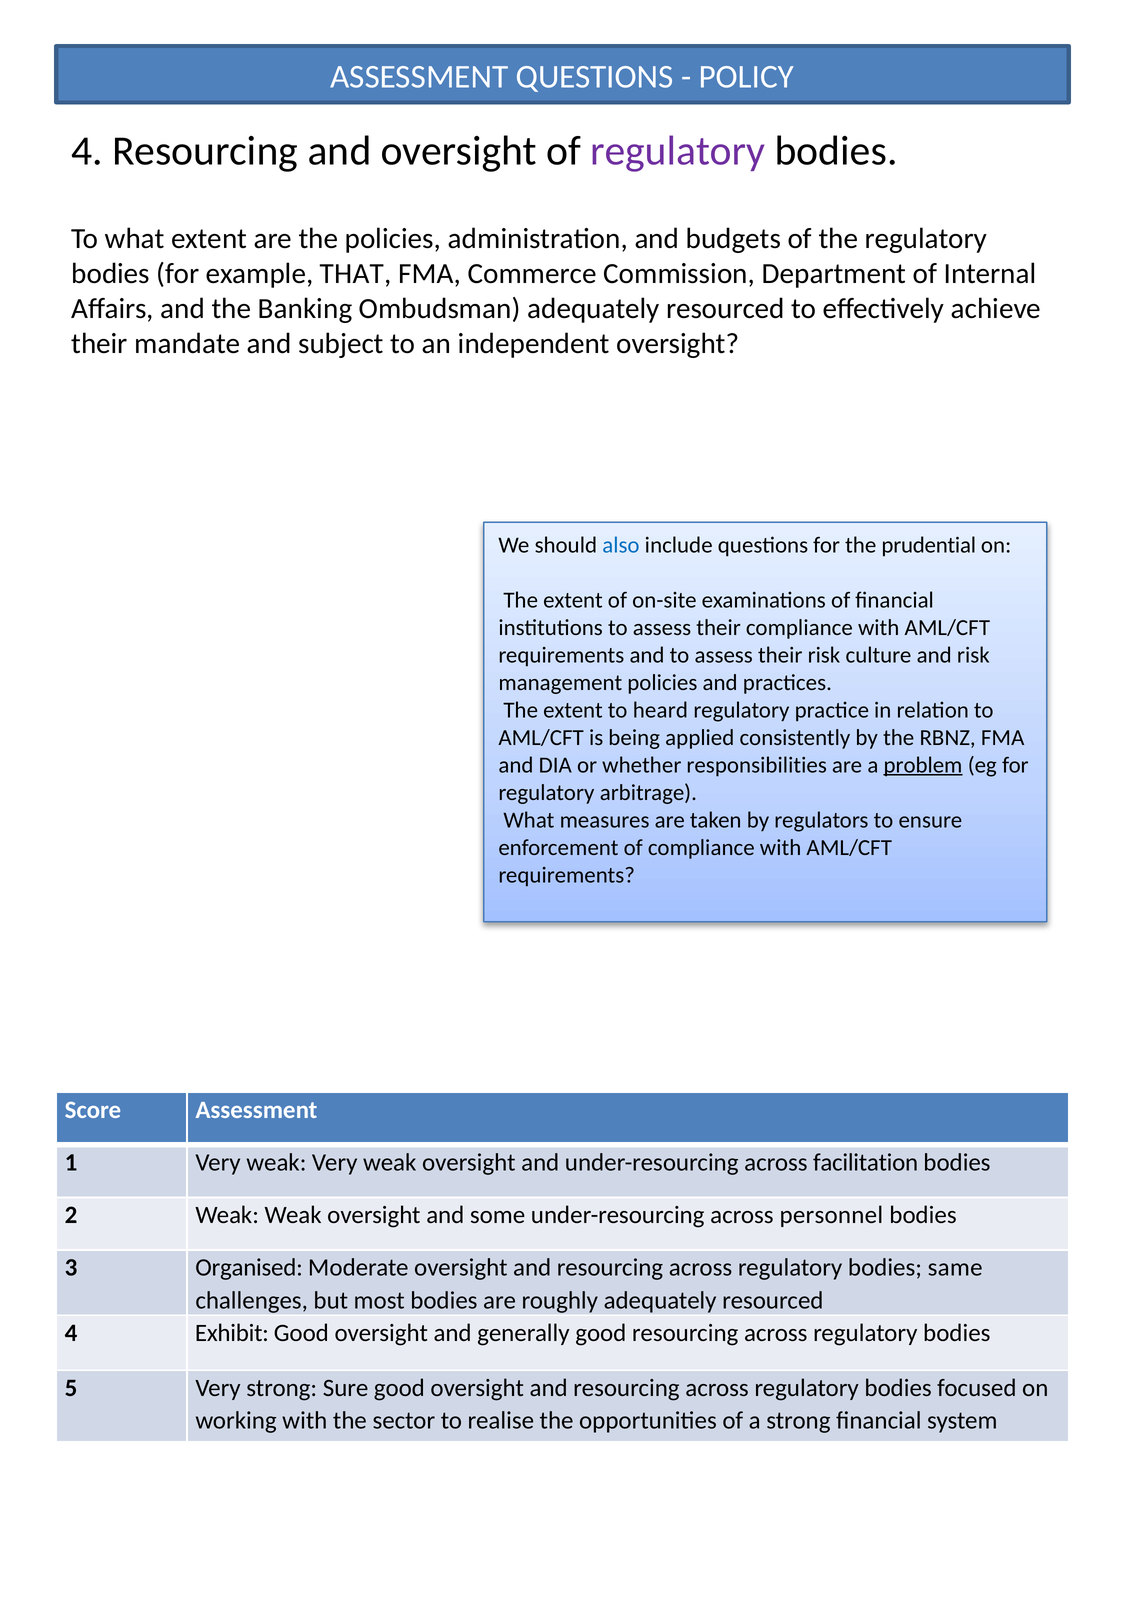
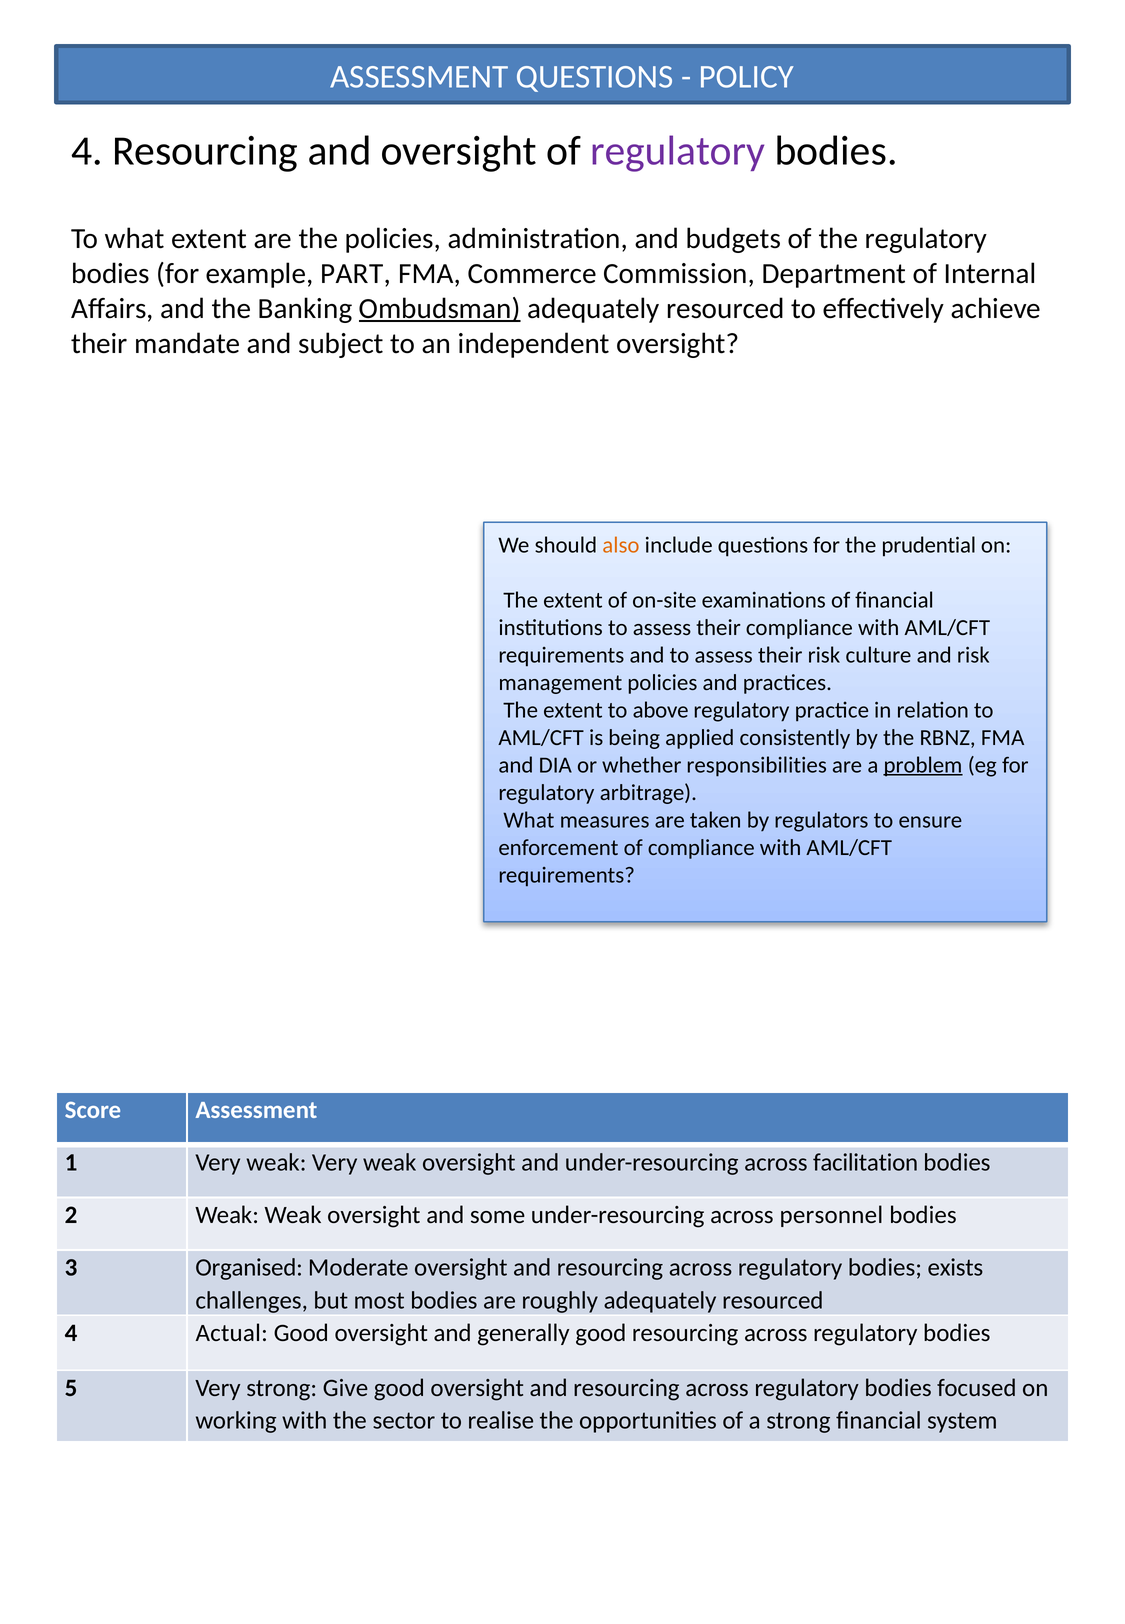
THAT: THAT -> PART (356, 274)
Ombudsman underline: none -> present (440, 309)
also colour: blue -> orange (621, 545)
heard: heard -> above (661, 710)
same: same -> exists (955, 1269)
Exhibit: Exhibit -> Actual (232, 1334)
Sure: Sure -> Give (346, 1389)
